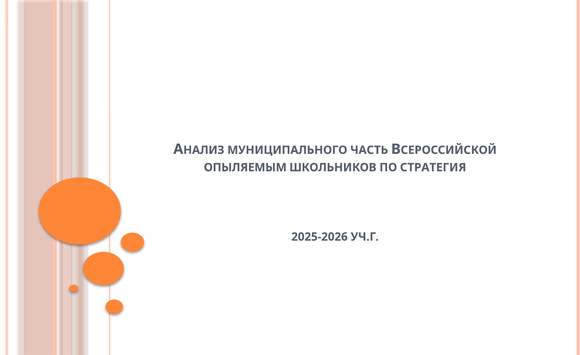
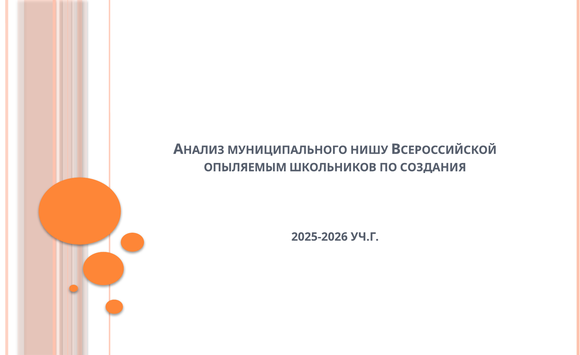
ЧАСТЬ: ЧАСТЬ -> НИШУ (369, 150)
СТРАТЕГИЯ: СТРАТЕГИЯ -> СОЗДАНИЯ (433, 168)
